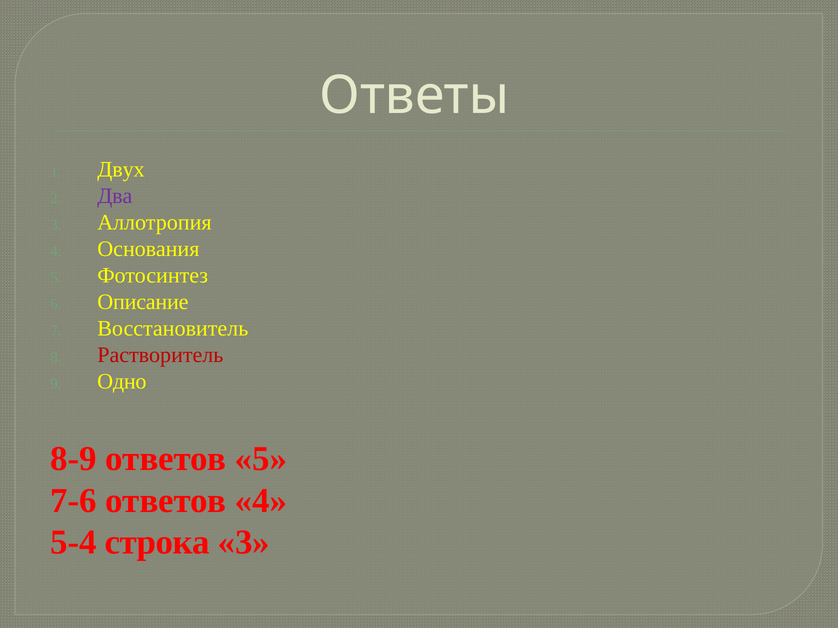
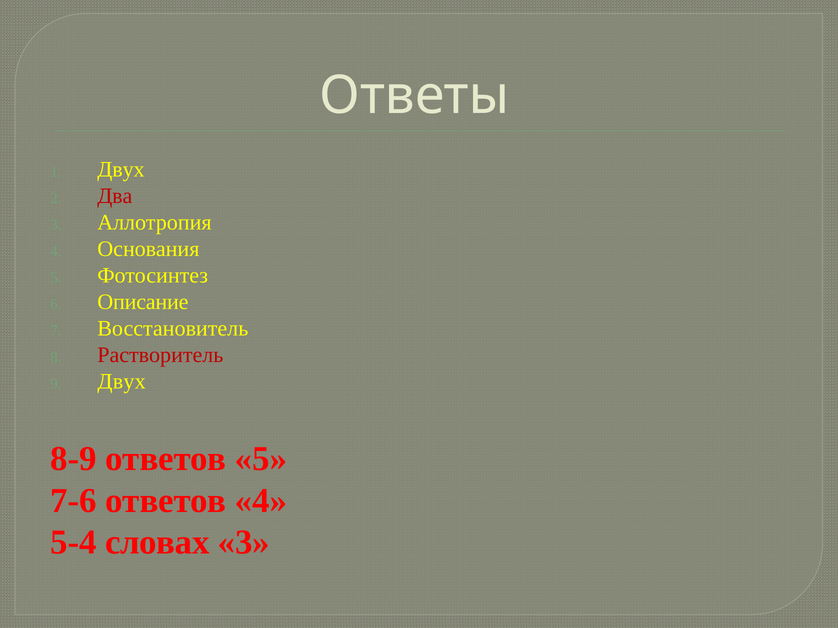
Два colour: purple -> red (115, 196)
Одно: Одно -> Двух (122, 382)
строка: строка -> словах (157, 543)
